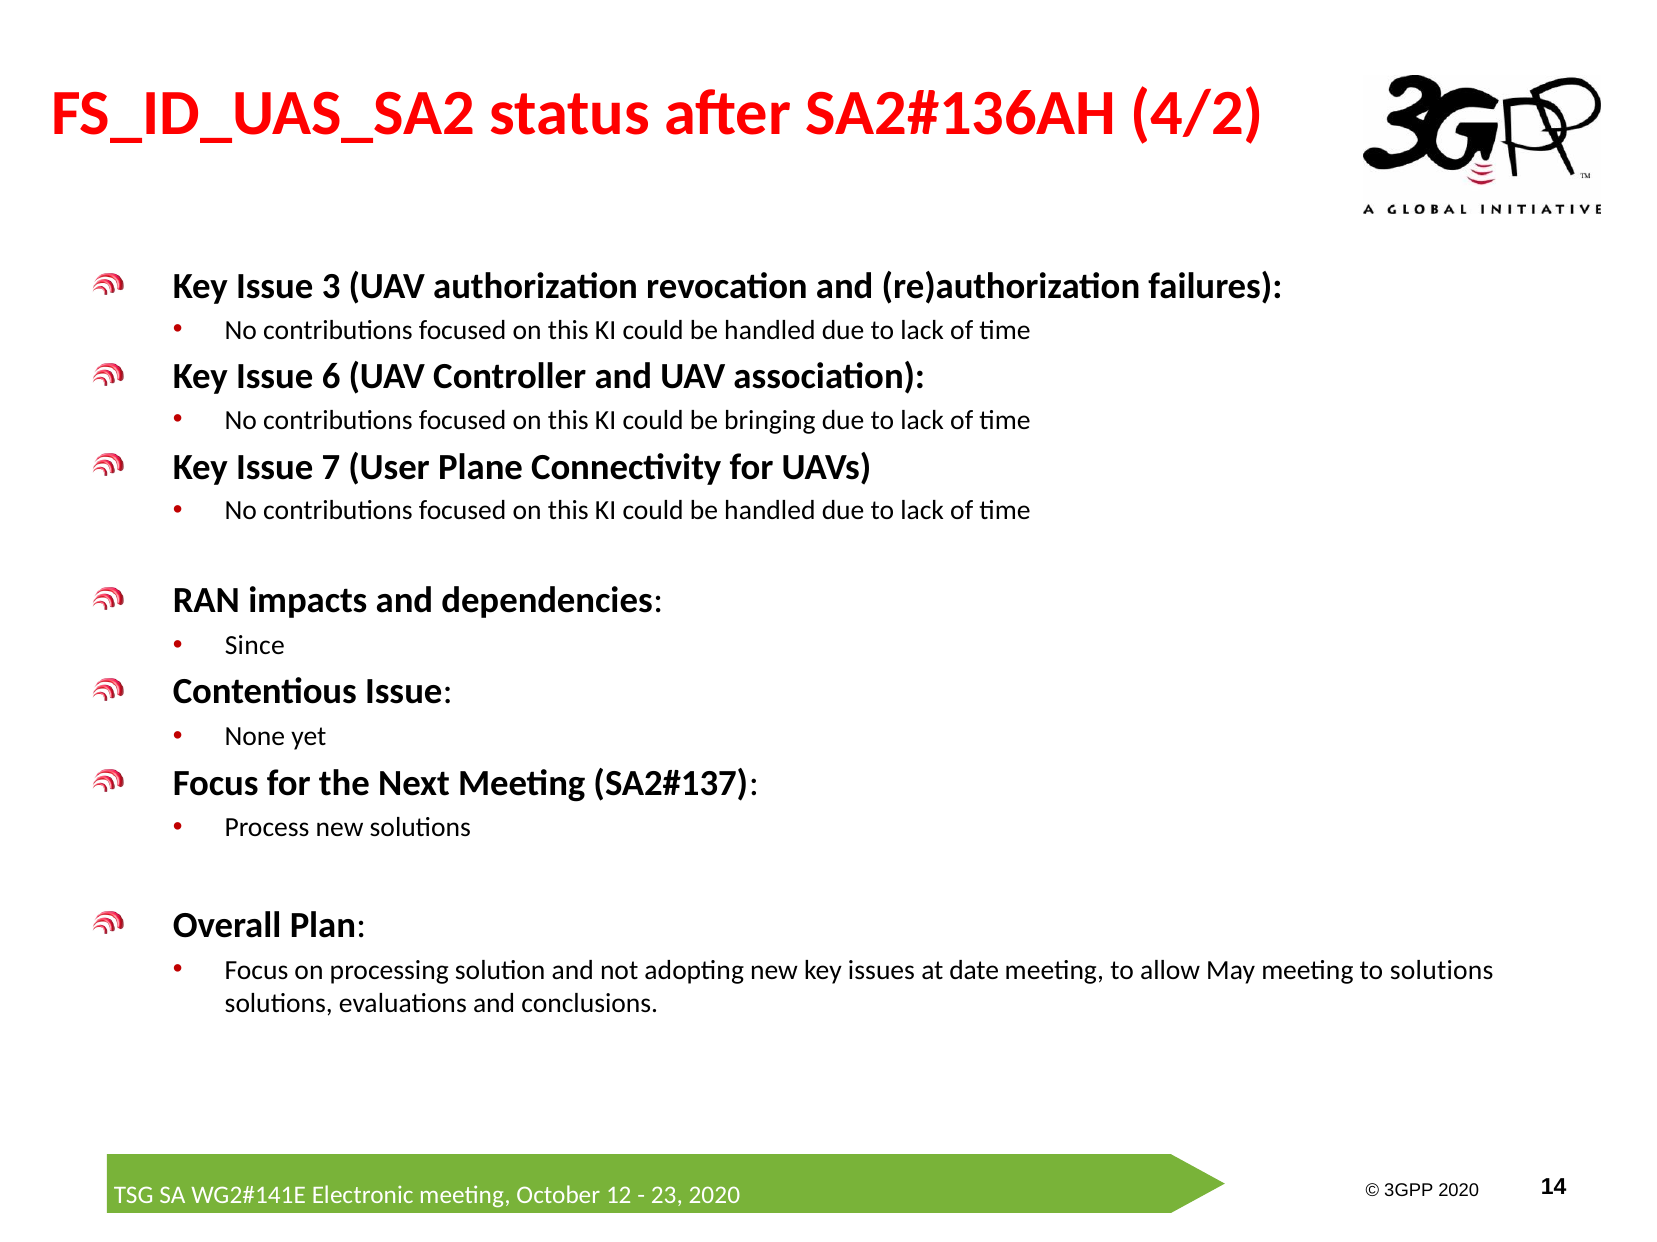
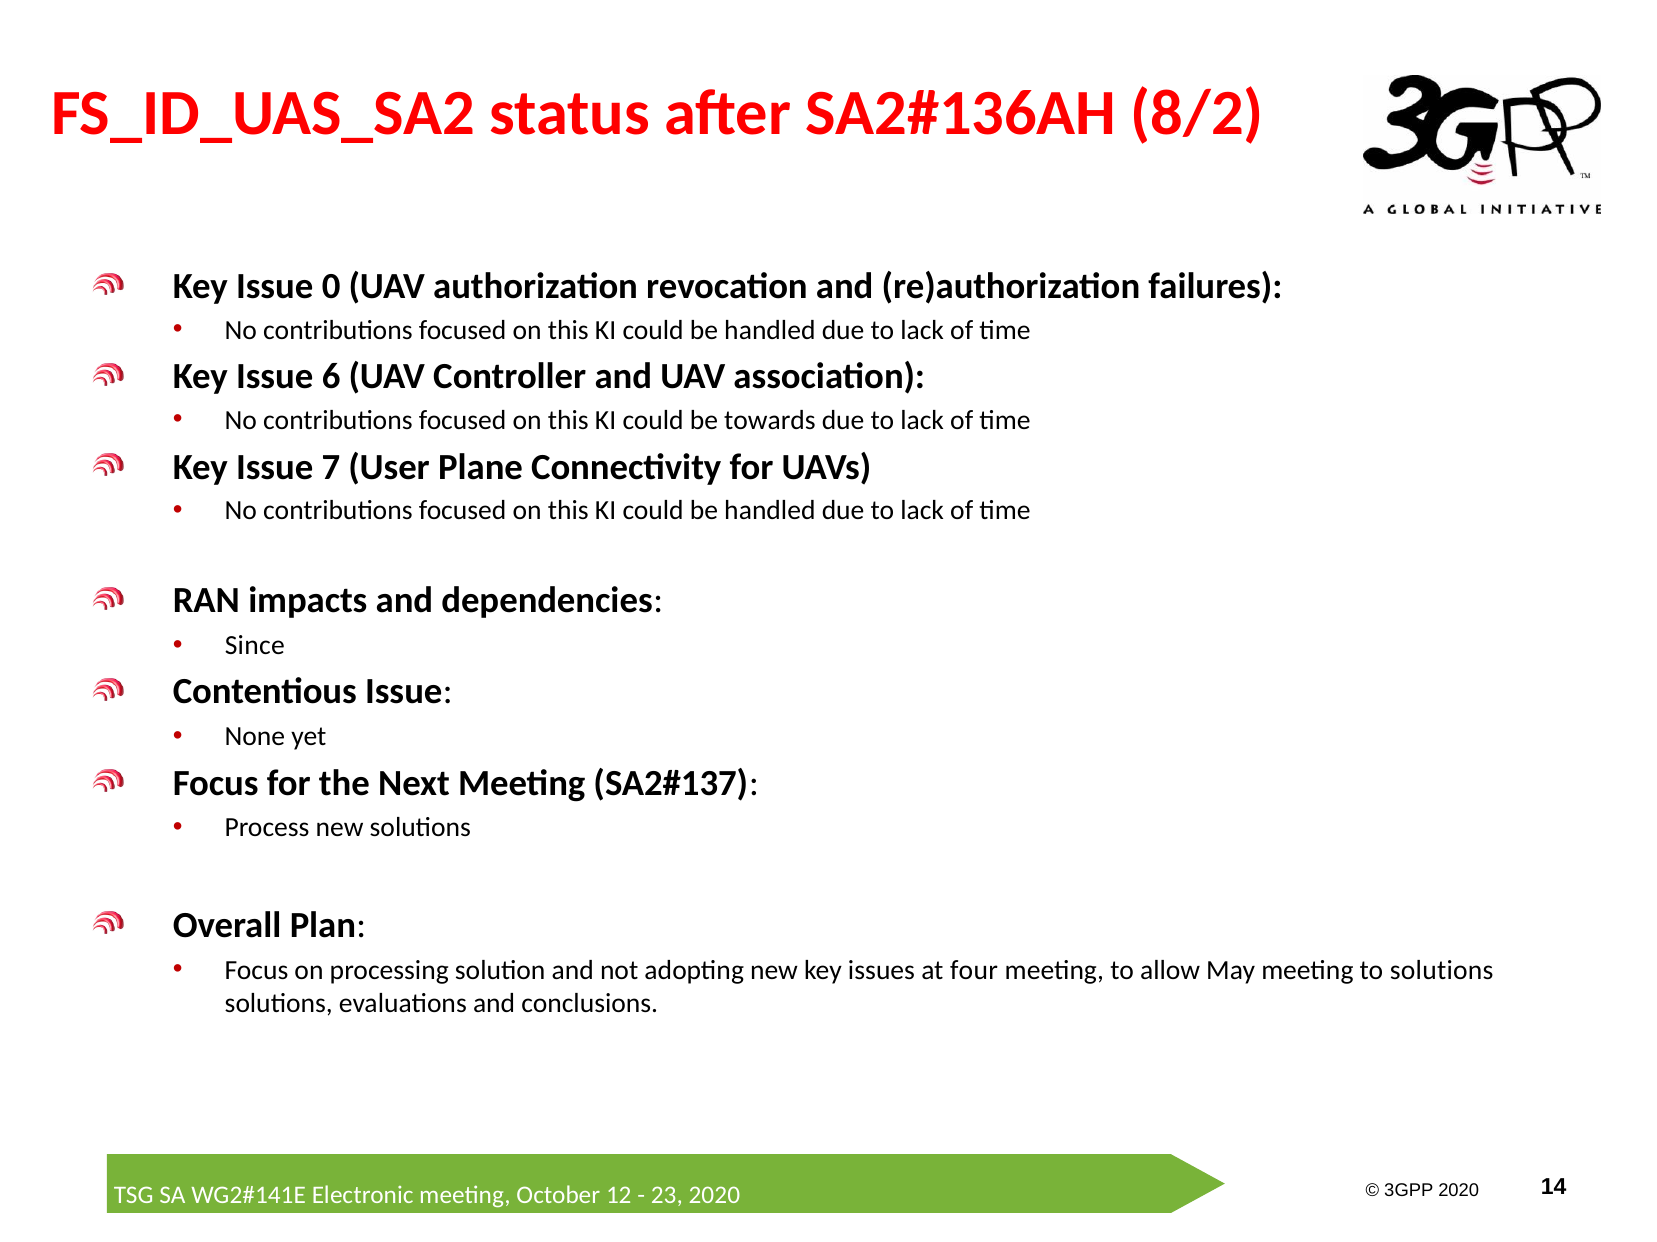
4/2: 4/2 -> 8/2 (1197, 114)
3: 3 -> 0 (331, 287)
bringing: bringing -> towards (770, 421)
date: date -> four (974, 971)
